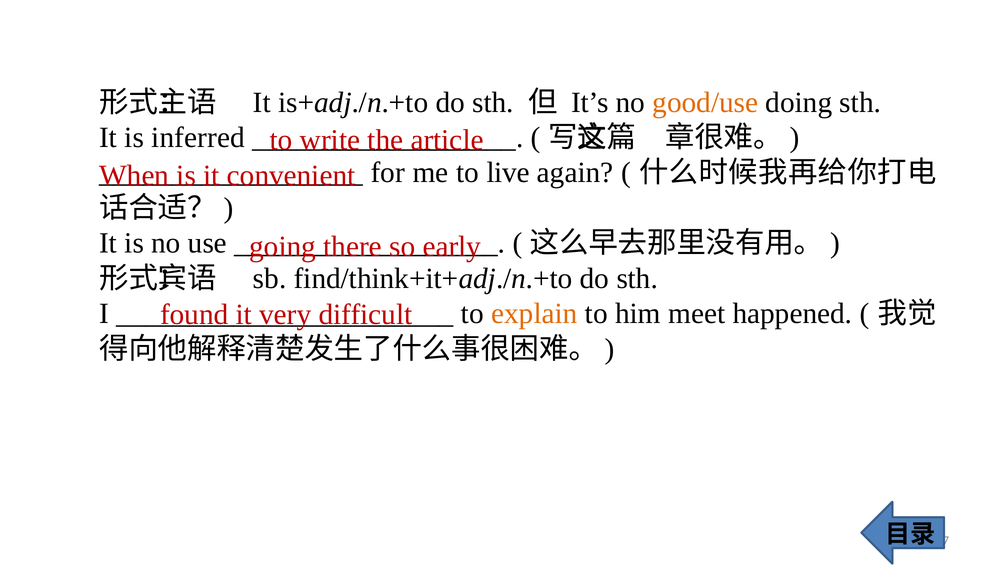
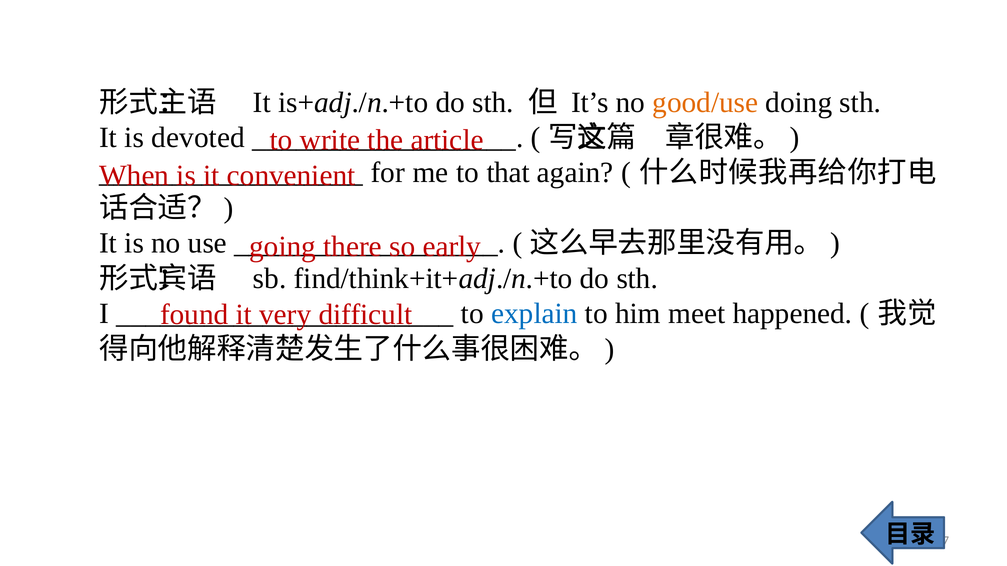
inferred: inferred -> devoted (198, 138)
live: live -> that (508, 173)
explain colour: orange -> blue (534, 314)
